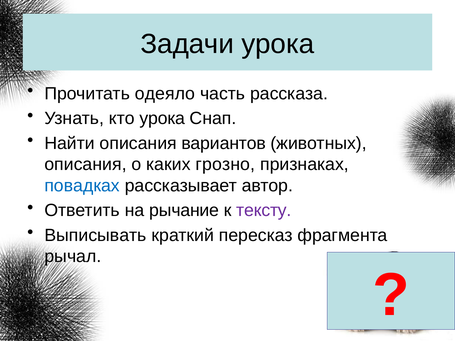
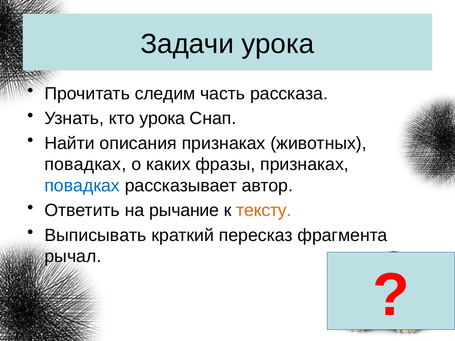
одеяло: одеяло -> следим (165, 94)
описания вариантов: вариантов -> признаках (224, 143)
описания: описания -> повадках (85, 165)
грозно: грозно -> фразы (225, 165)
тексту colour: purple -> orange (264, 211)
